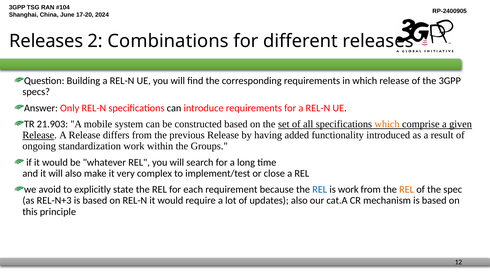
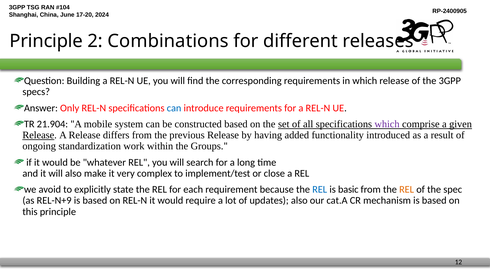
Releases: Releases -> Principle (46, 41)
can colour: black -> blue (174, 108)
21.903: 21.903 -> 21.904 (52, 124)
which colour: orange -> purple (387, 124)
is work: work -> basic (348, 189)
REL-N+3: REL-N+3 -> REL-N+9 (54, 200)
